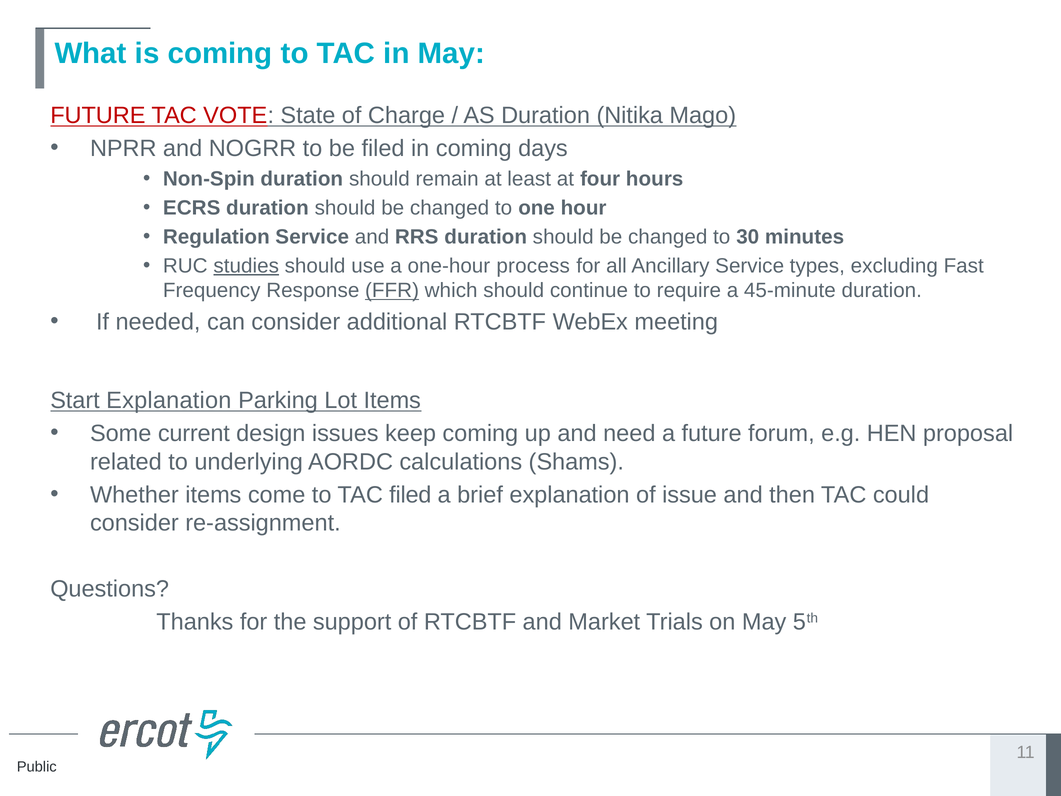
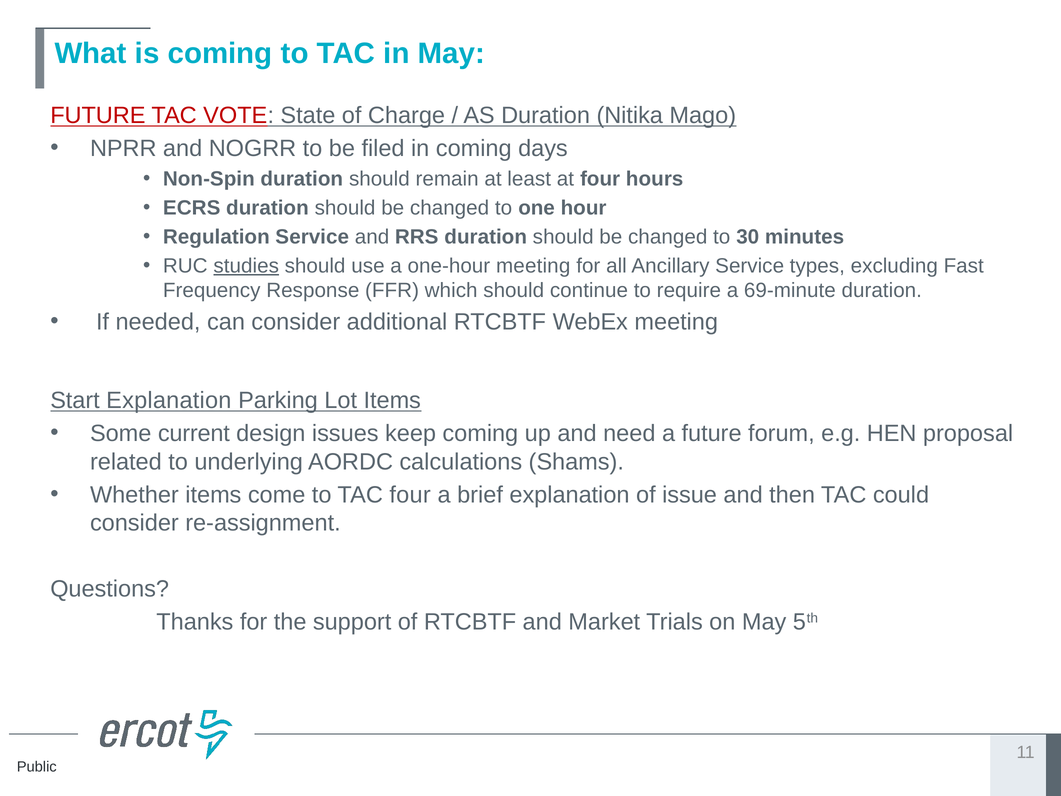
one-hour process: process -> meeting (533, 266)
FFR underline: present -> none (392, 290)
45-minute: 45-minute -> 69-minute (790, 290)
TAC filed: filed -> four (410, 495)
